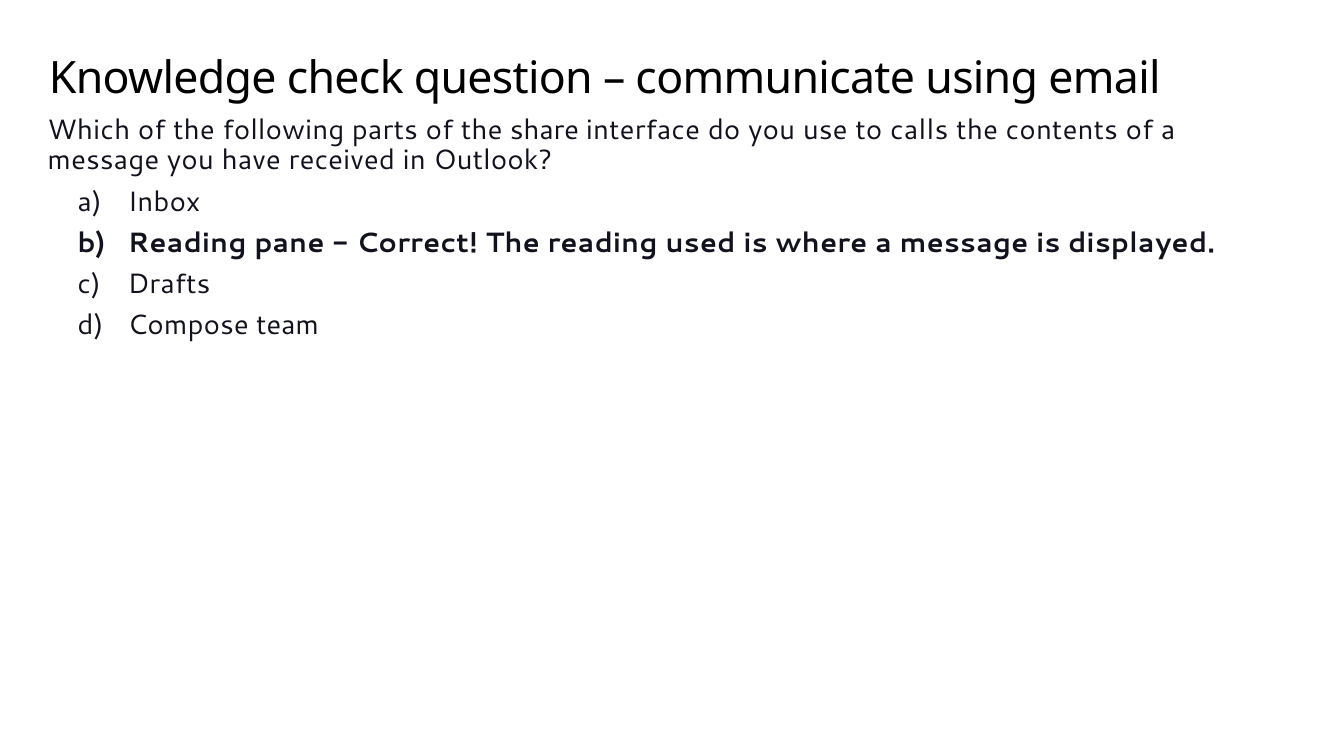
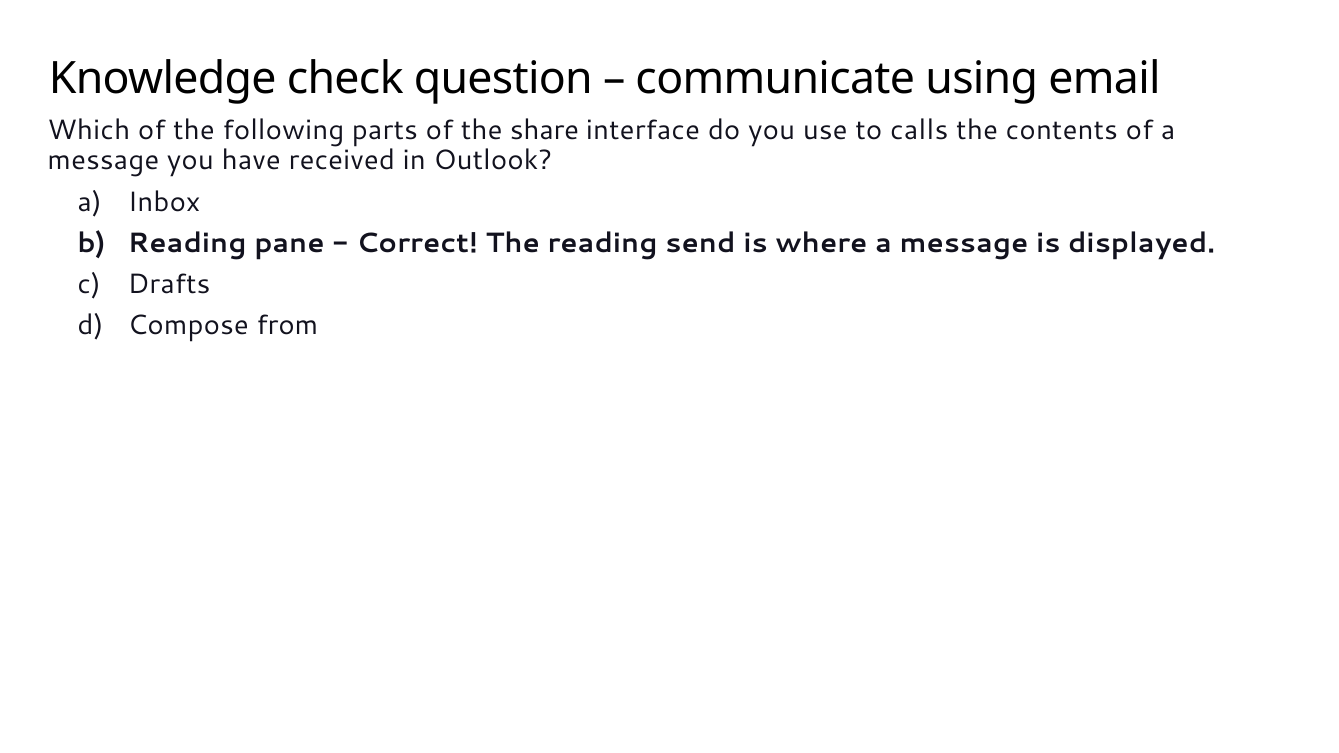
used: used -> send (700, 243)
team: team -> from (287, 326)
